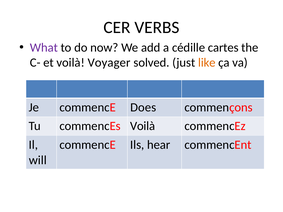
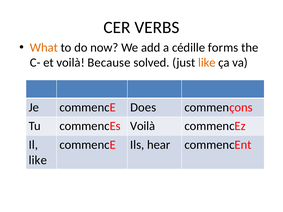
What colour: purple -> orange (44, 48)
cartes: cartes -> forms (223, 48)
Voyager: Voyager -> Because (109, 63)
will: will -> like (38, 160)
